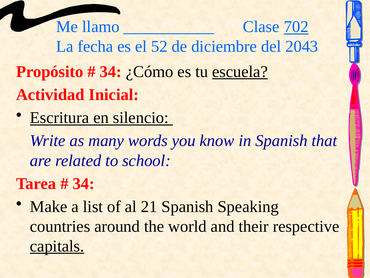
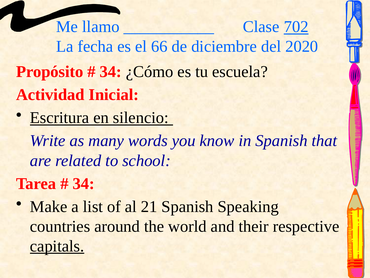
52: 52 -> 66 (159, 46)
2043: 2043 -> 2020 (302, 46)
escuela underline: present -> none (240, 71)
